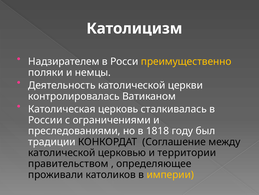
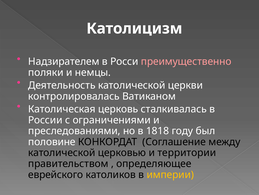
преимущественно colour: yellow -> pink (186, 61)
традиции: традиции -> половине (52, 141)
проживали: проживали -> еврейского (56, 174)
